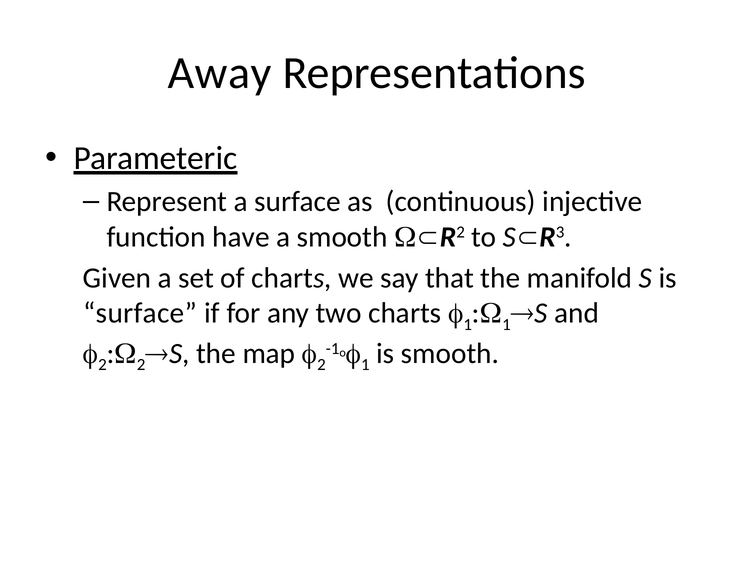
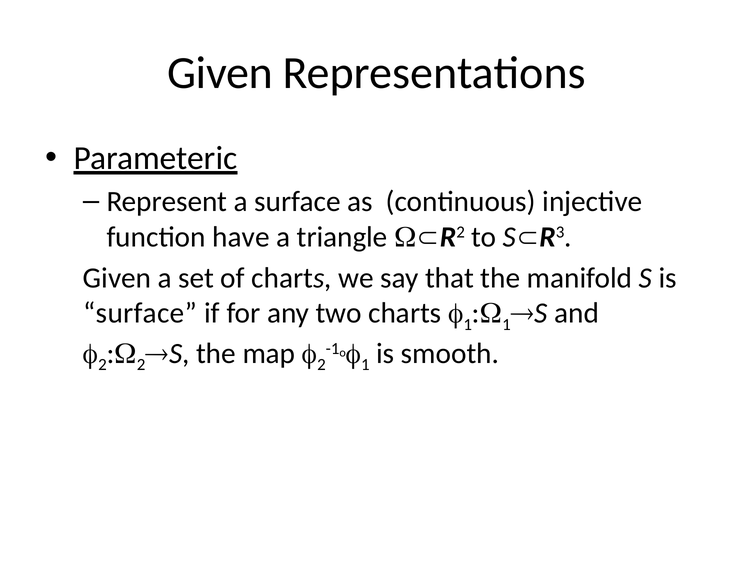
Away: Away -> Given (220, 73)
a smooth: smooth -> triangle (342, 237)
